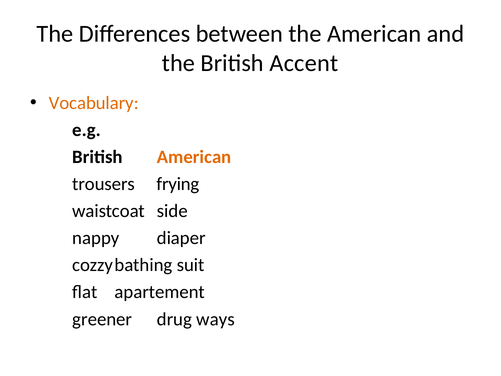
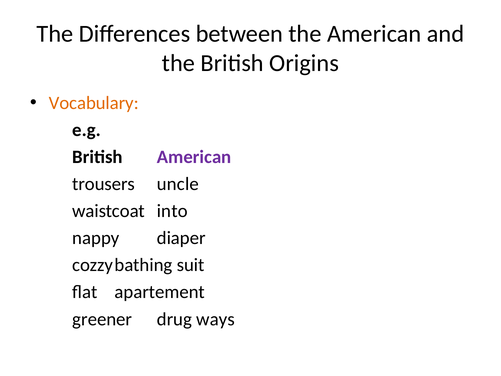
Accent: Accent -> Origins (304, 63)
American colour: orange -> purple (194, 157)
frying: frying -> uncle (178, 184)
side: side -> into (172, 211)
